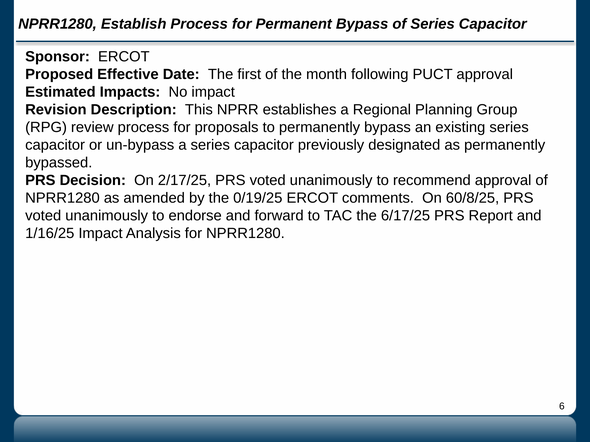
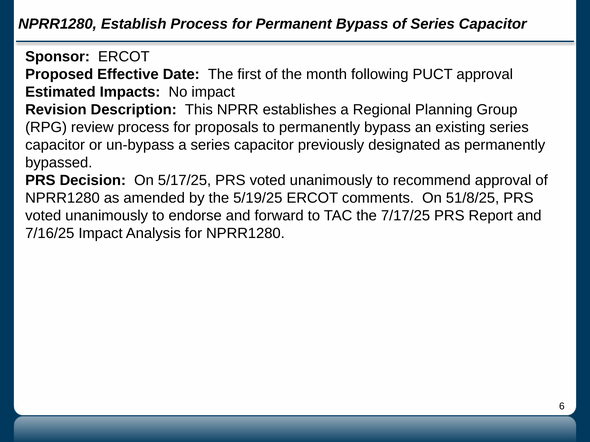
2/17/25: 2/17/25 -> 5/17/25 (185, 180)
0/19/25: 0/19/25 -> 5/19/25 (258, 198)
60/8/25: 60/8/25 -> 51/8/25 (473, 198)
6/17/25: 6/17/25 -> 7/17/25 (406, 216)
1/16/25: 1/16/25 -> 7/16/25 (50, 234)
